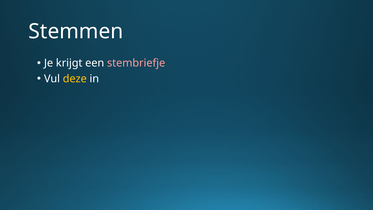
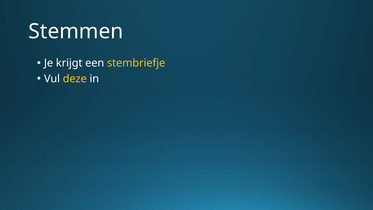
stembriefje colour: pink -> yellow (136, 63)
